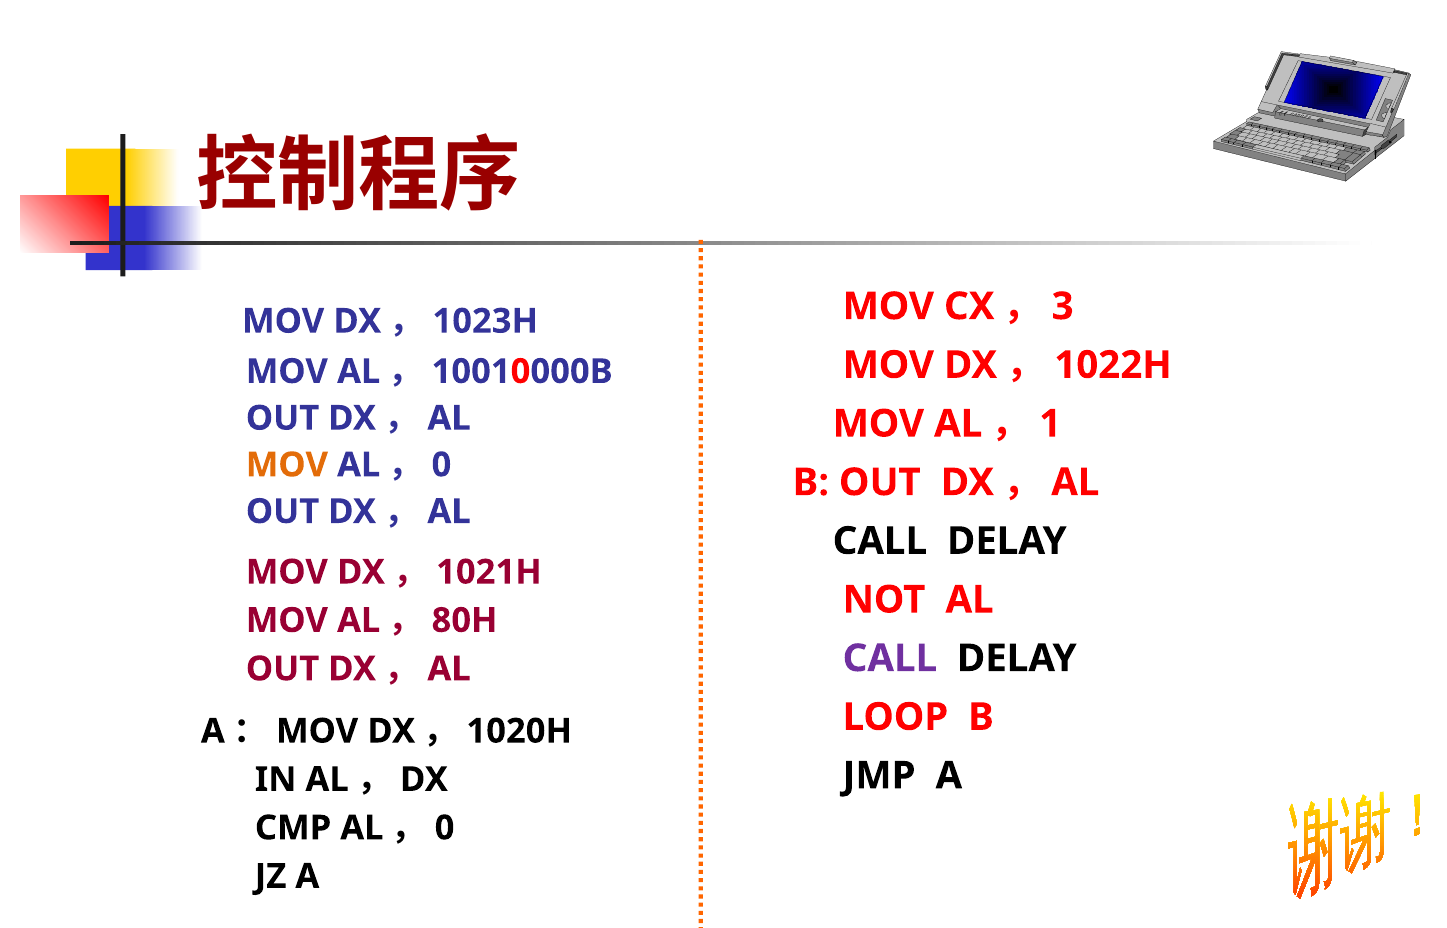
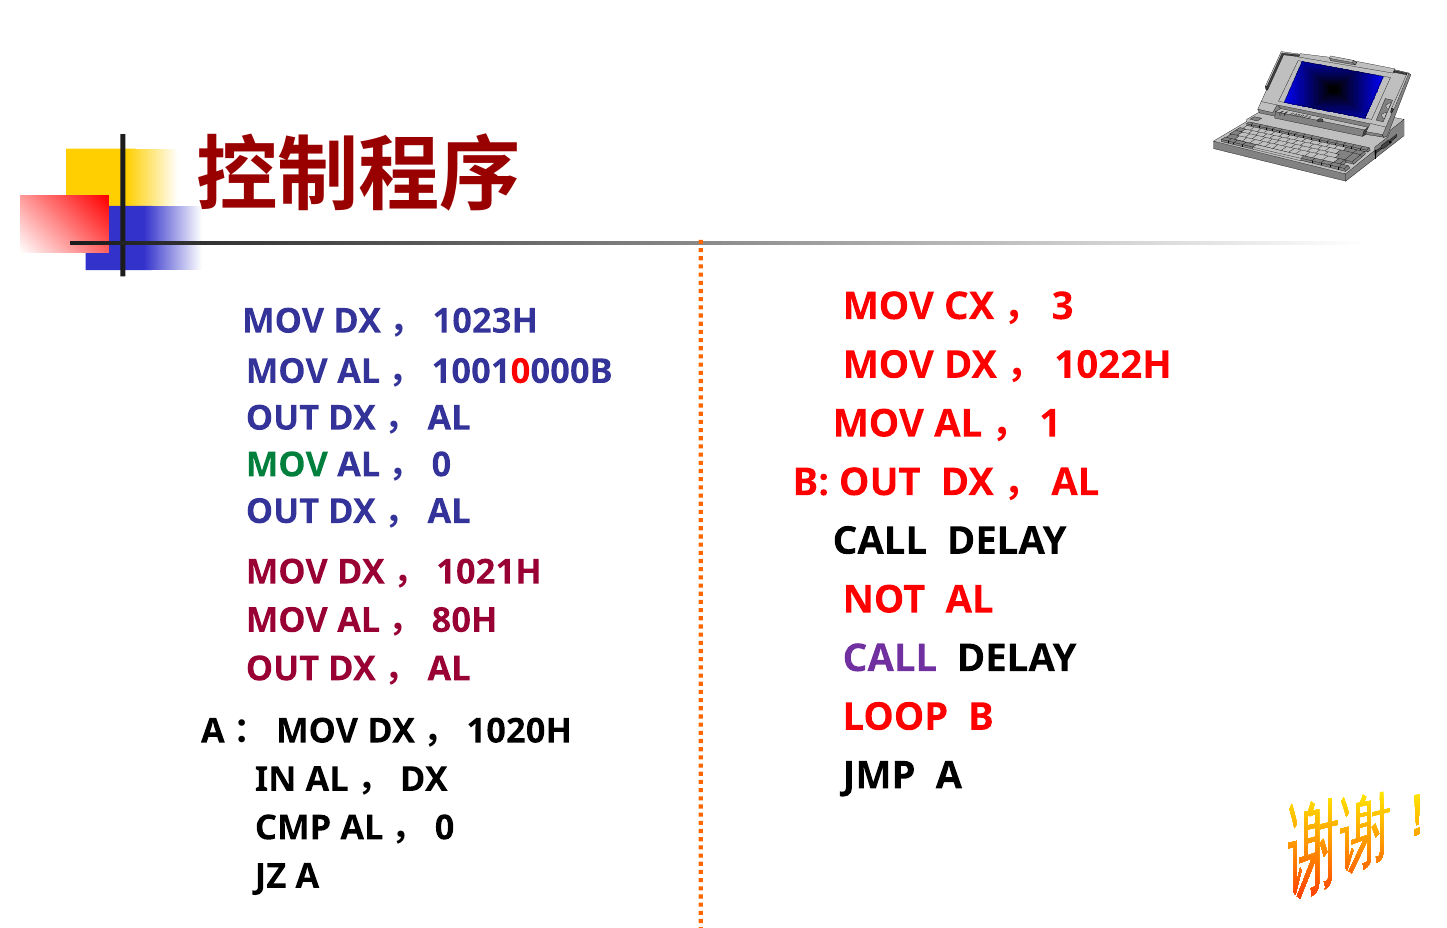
MOV colour: orange -> green (287, 465)
